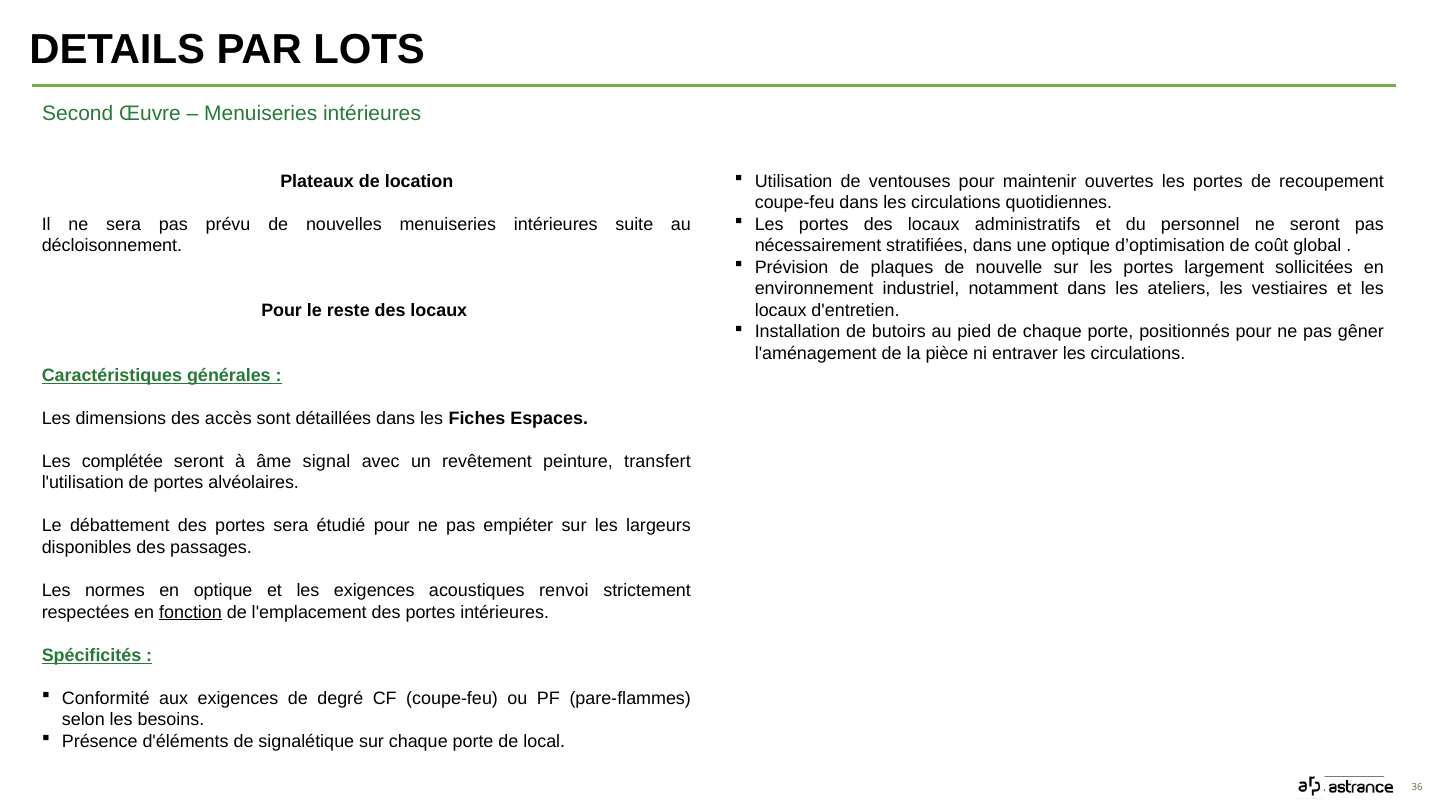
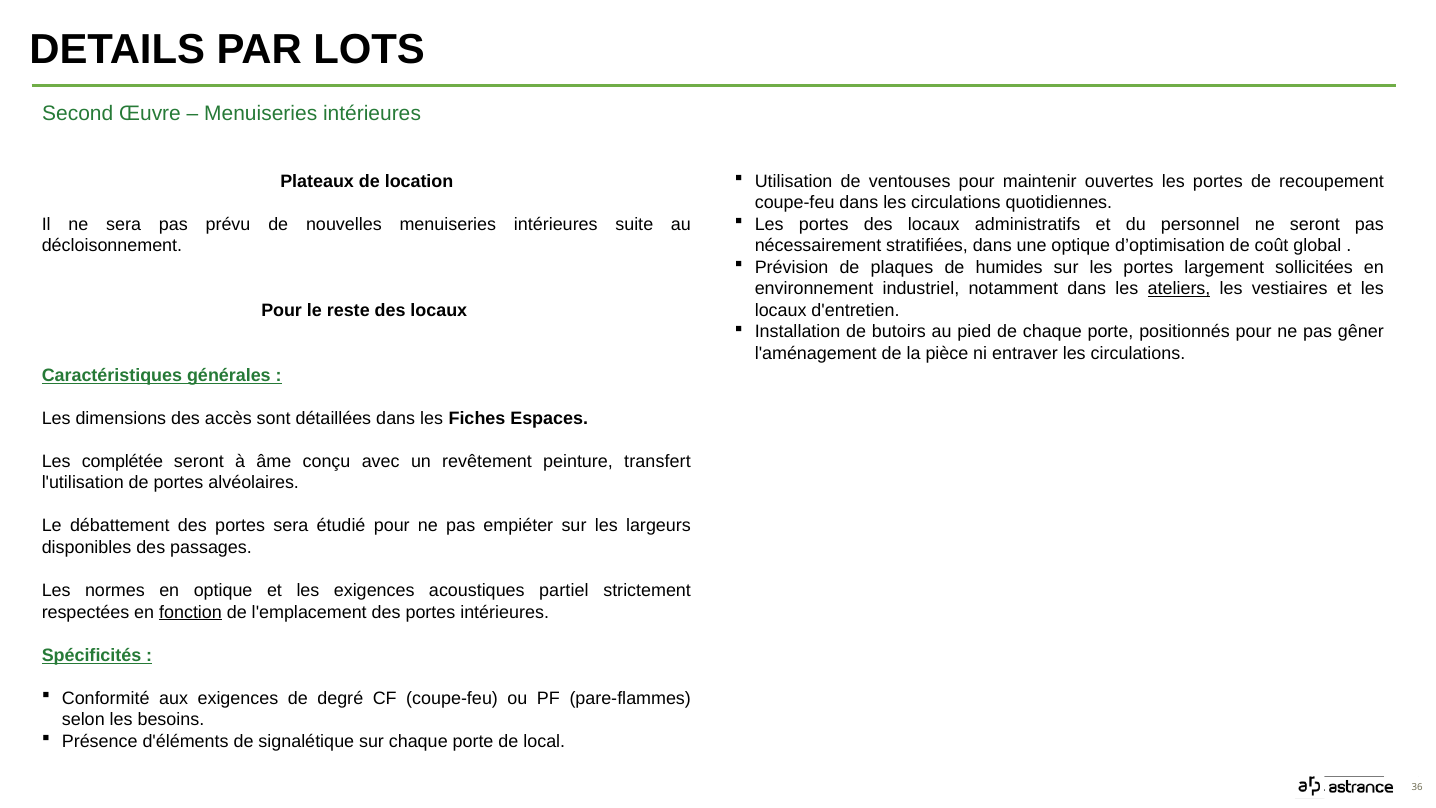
nouvelle: nouvelle -> humides (1009, 267)
ateliers underline: none -> present (1179, 289)
signal: signal -> conçu (327, 461)
renvoi: renvoi -> partiel (564, 590)
